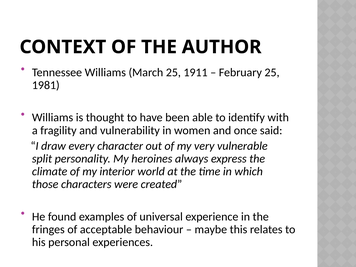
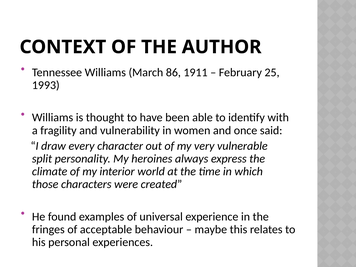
March 25: 25 -> 86 (173, 72)
1981: 1981 -> 1993 (46, 85)
